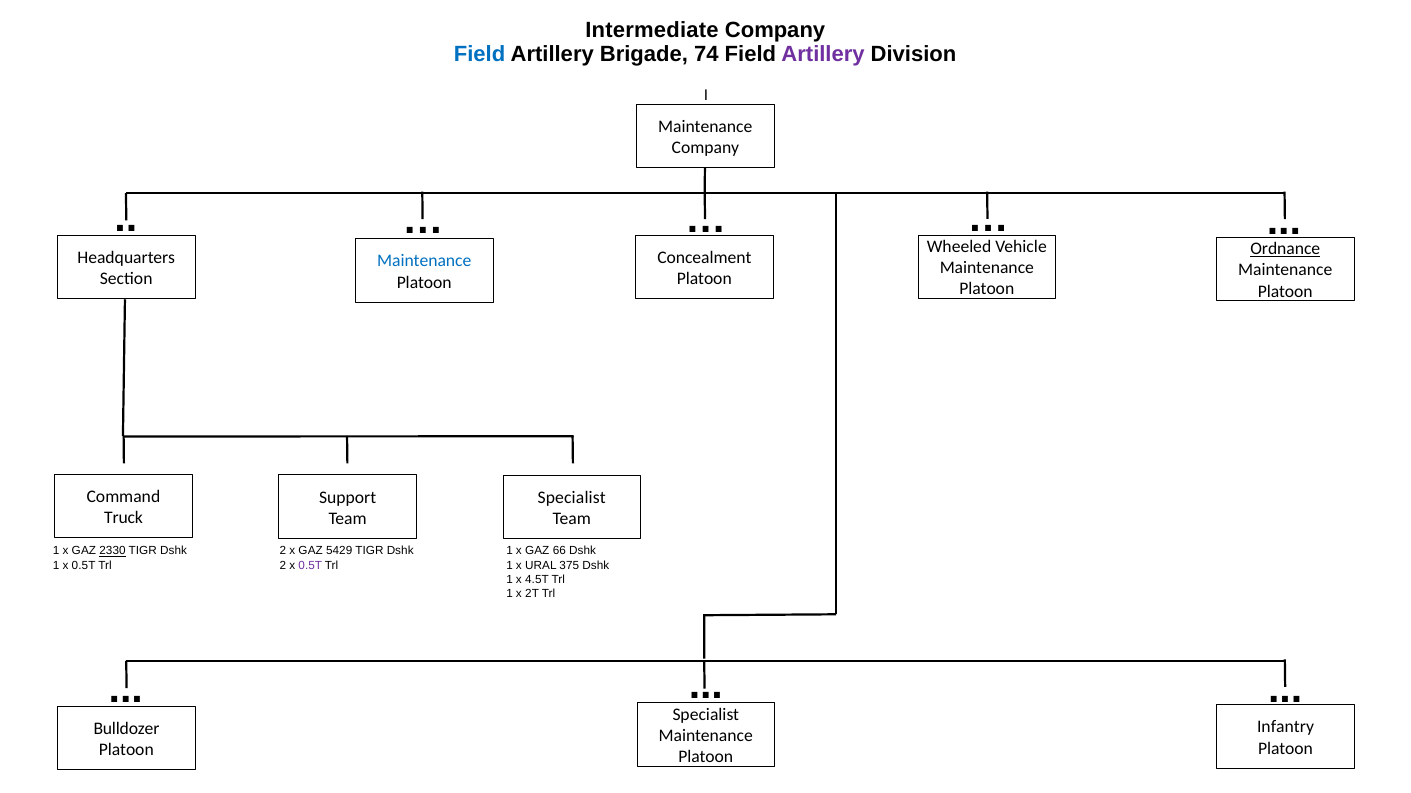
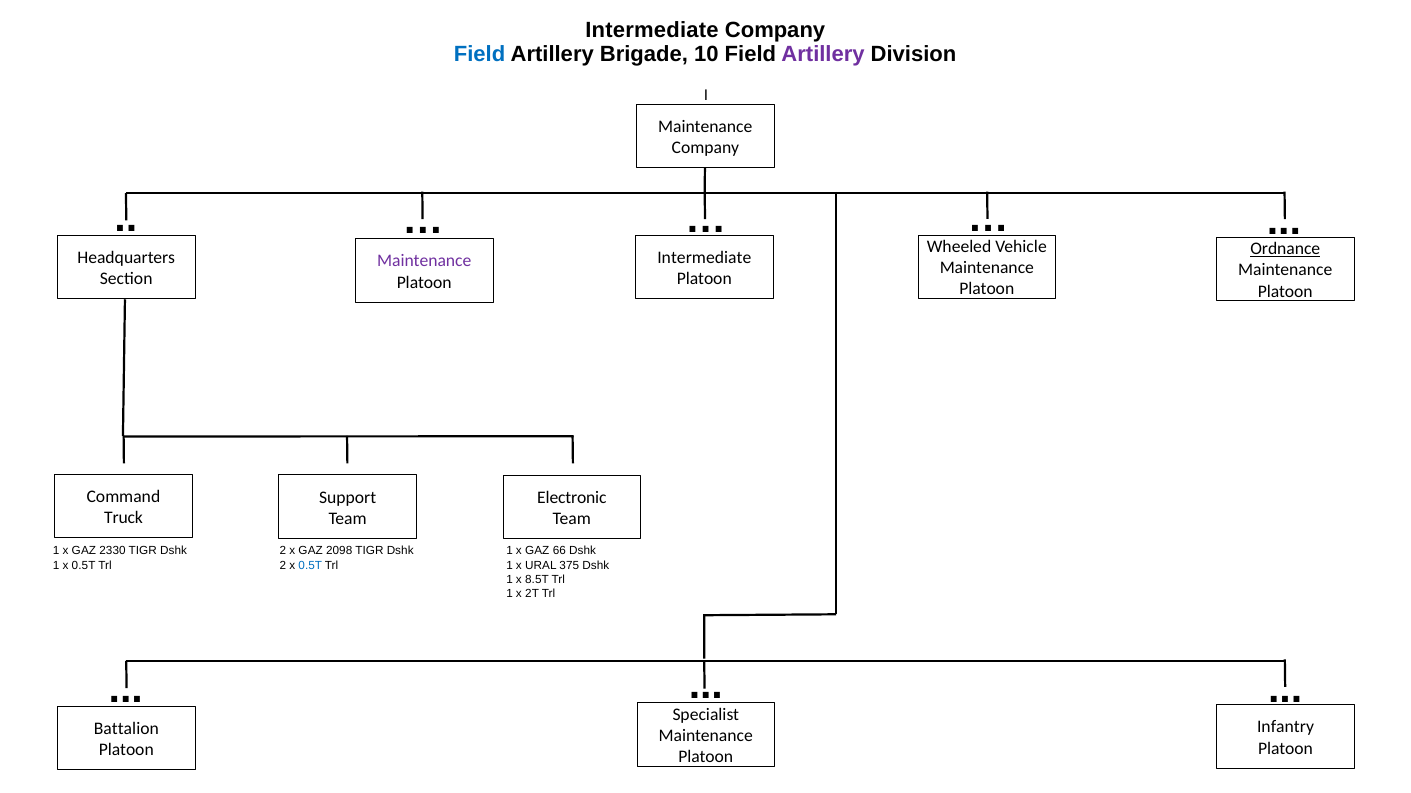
74: 74 -> 10 (706, 54)
Concealment: Concealment -> Intermediate (704, 258)
Maintenance colour: blue -> purple (424, 261)
Specialist: Specialist -> Electronic (572, 498)
2330 underline: present -> none (113, 552)
5429: 5429 -> 2098 (339, 552)
0.5T colour: purple -> blue (310, 566)
4.5T: 4.5T -> 8.5T (537, 580)
Bulldozer: Bulldozer -> Battalion (126, 729)
